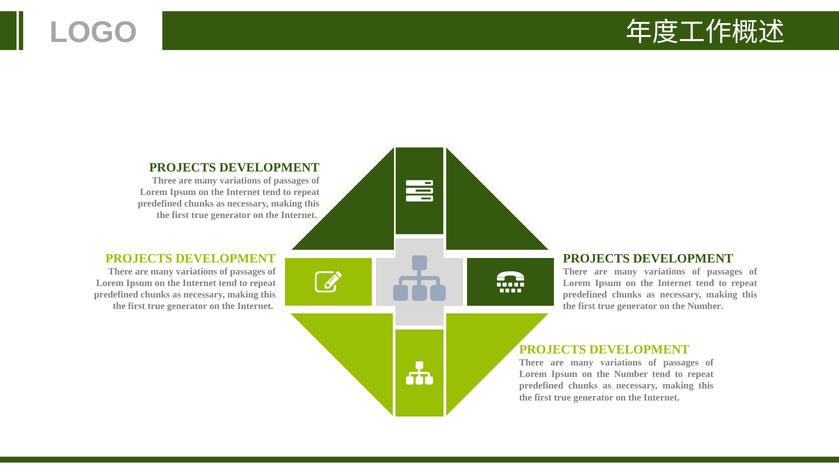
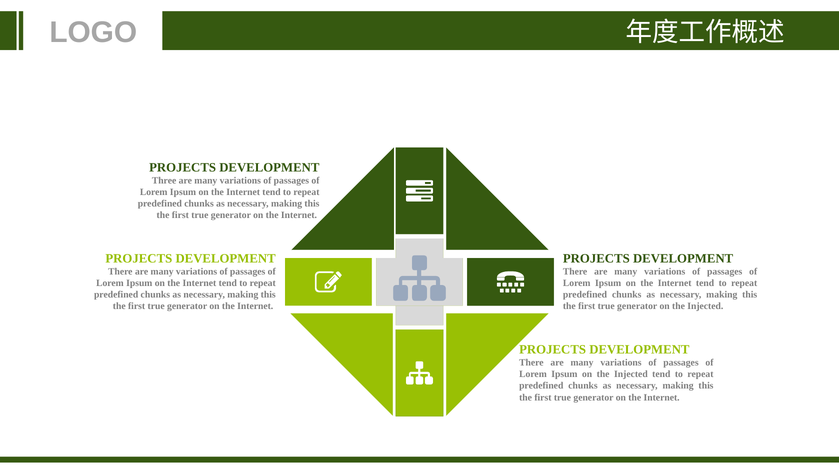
generator on the Number: Number -> Injected (705, 306)
Ipsum on the Number: Number -> Injected (631, 374)
